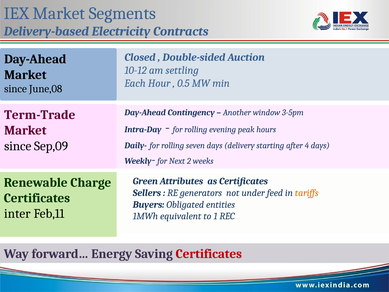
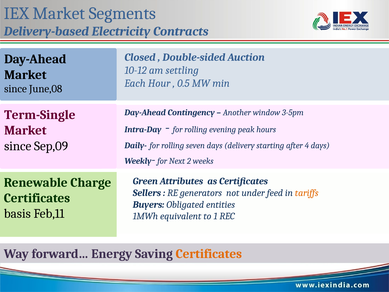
Term-Trade: Term-Trade -> Term-Single (40, 115)
inter: inter -> basis (17, 214)
Certificates colour: red -> orange (209, 254)
